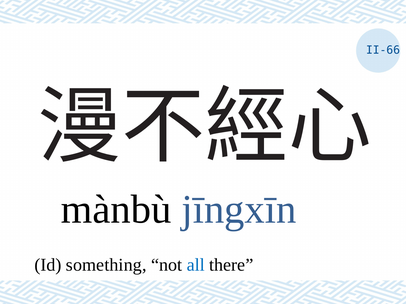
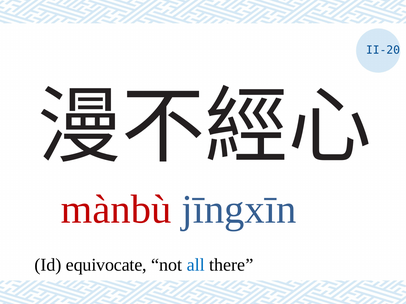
II-66: II-66 -> II-20 (383, 50)
mànbù colour: black -> red (116, 210)
something: something -> equivocate (106, 265)
